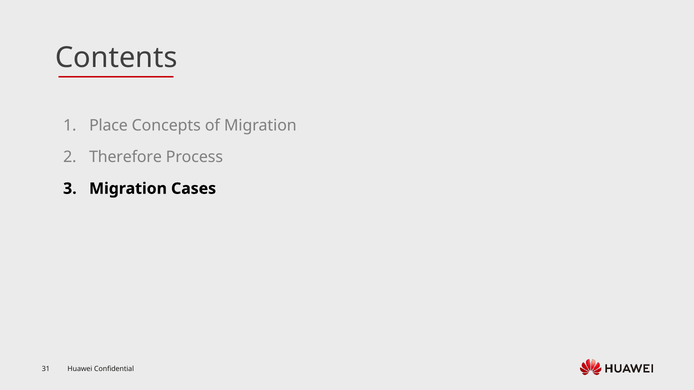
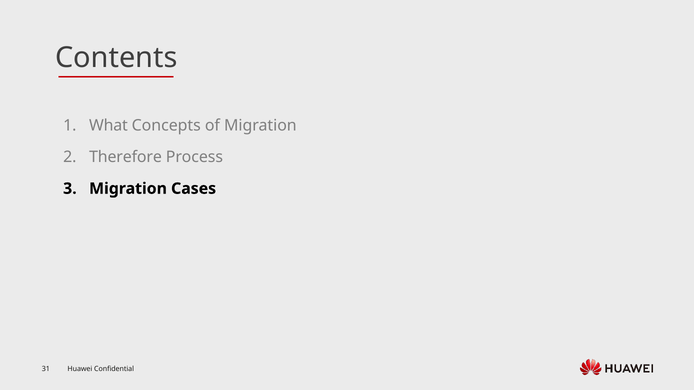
Place: Place -> What (108, 126)
